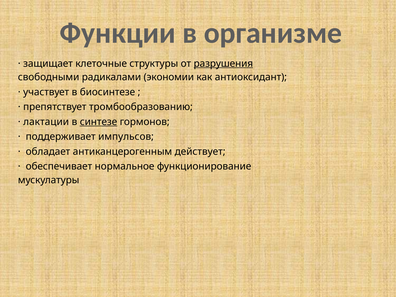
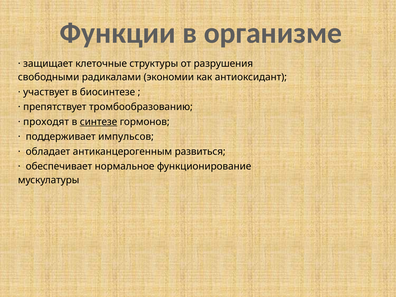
разрушения underline: present -> none (223, 63)
лактации: лактации -> проходят (46, 122)
действует: действует -> развиться (200, 152)
